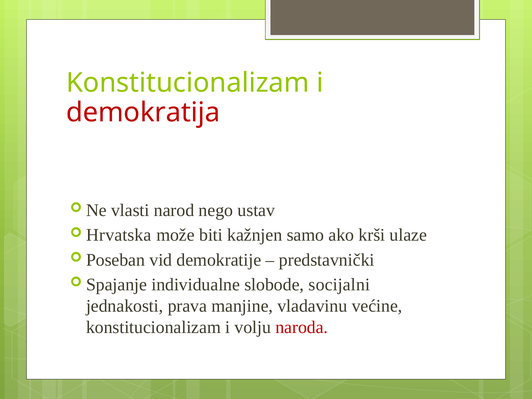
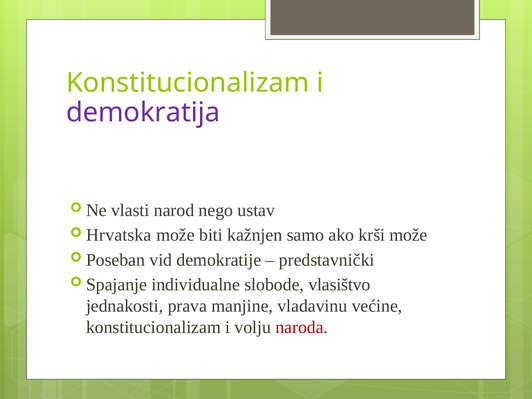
demokratija colour: red -> purple (143, 112)
krši ulaze: ulaze -> može (408, 235)
socijalni: socijalni -> vlasištvo (339, 285)
